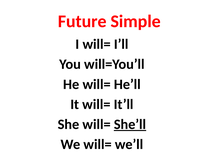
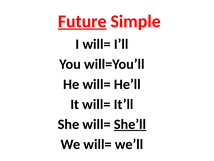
Future underline: none -> present (82, 21)
